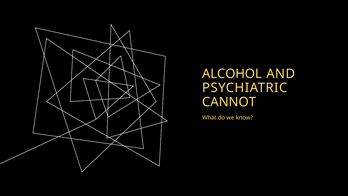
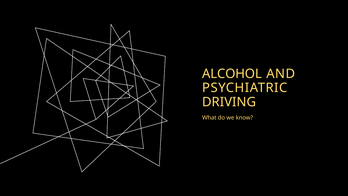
CANNOT: CANNOT -> DRIVING (229, 102)
